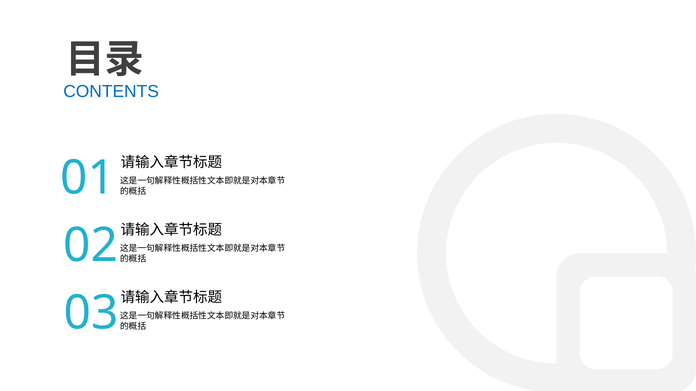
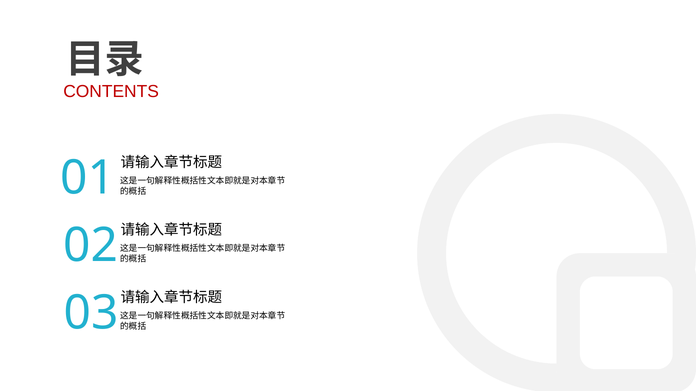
CONTENTS colour: blue -> red (111, 92)
